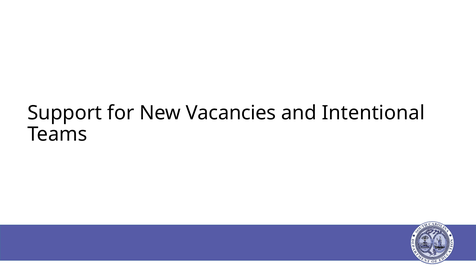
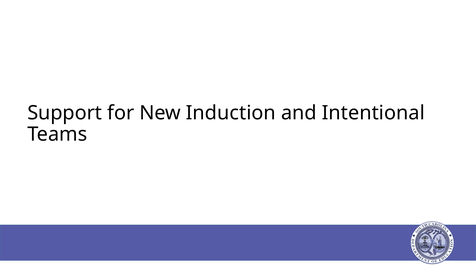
Vacancies: Vacancies -> Induction (231, 113)
